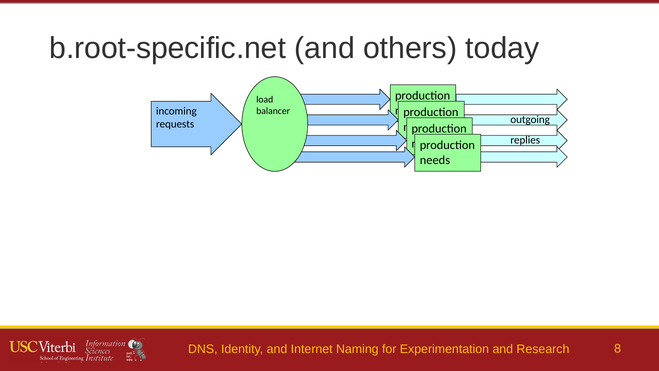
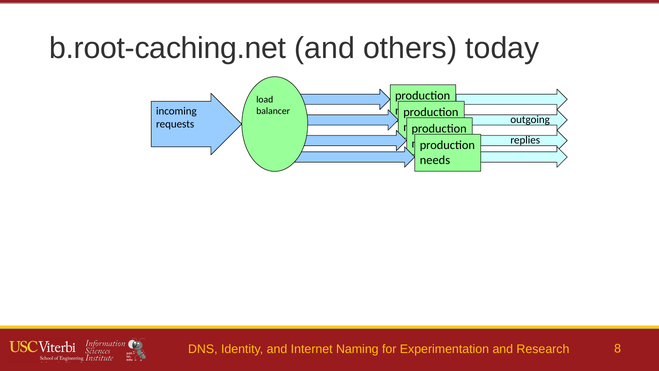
b.root-specific.net: b.root-specific.net -> b.root-caching.net (168, 48)
